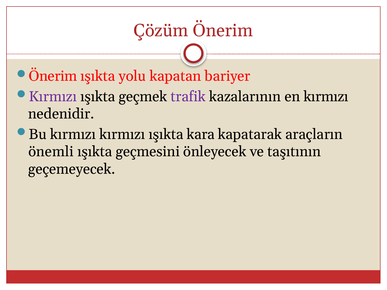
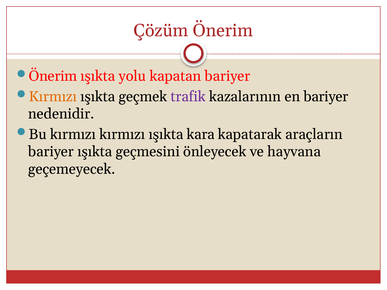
Kırmızı colour: purple -> orange (53, 97)
en kırmızı: kırmızı -> bariyer (326, 97)
önemli: önemli -> bariyer (51, 152)
taşıtının: taşıtının -> hayvana (294, 152)
